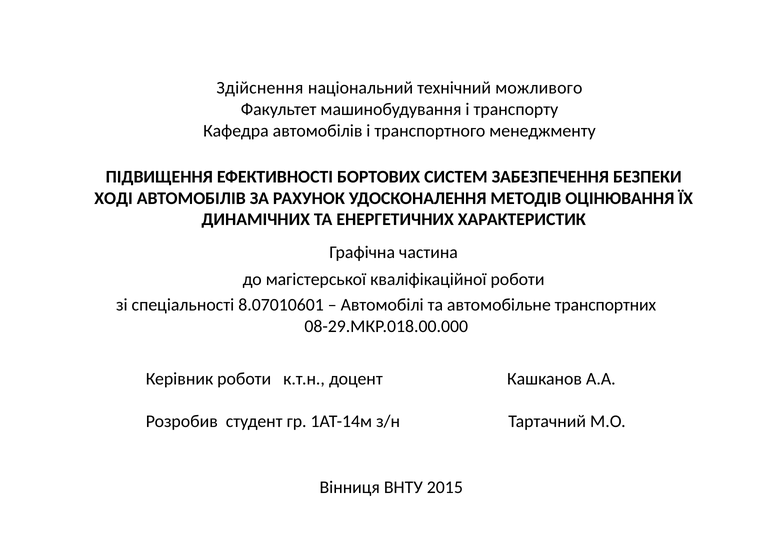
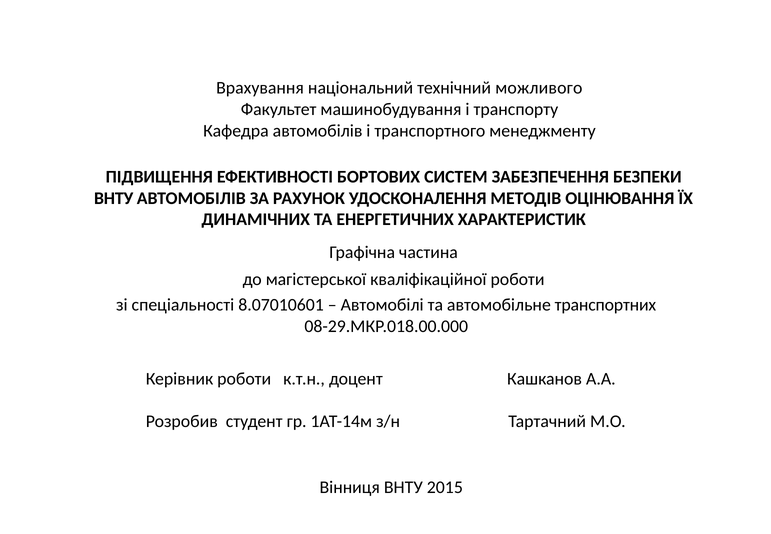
Здійснення: Здійснення -> Врахування (260, 88)
ХОДІ: ХОДІ -> ВНТУ (114, 198)
